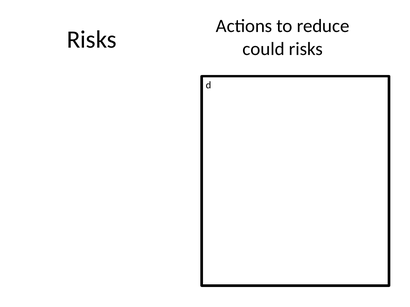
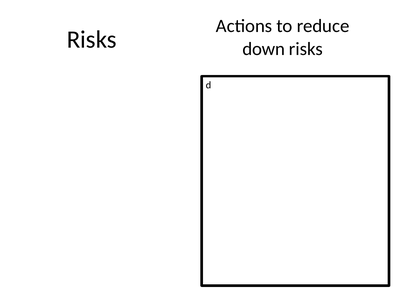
could: could -> down (264, 49)
